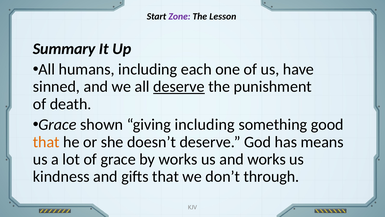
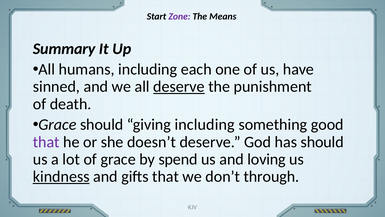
Lesson: Lesson -> Means (223, 16)
Grace shown: shown -> should (102, 124)
that colour: orange -> purple (46, 142)
has means: means -> should (322, 142)
by works: works -> spend (178, 159)
and works: works -> loving (267, 159)
kindness underline: none -> present (61, 176)
